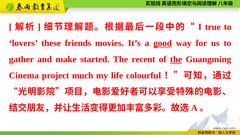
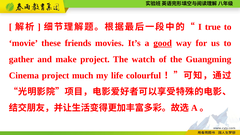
lovers: lovers -> movie (23, 43)
make started: started -> project (95, 59)
recent: recent -> watch (143, 59)
the underline: present -> none (176, 59)
